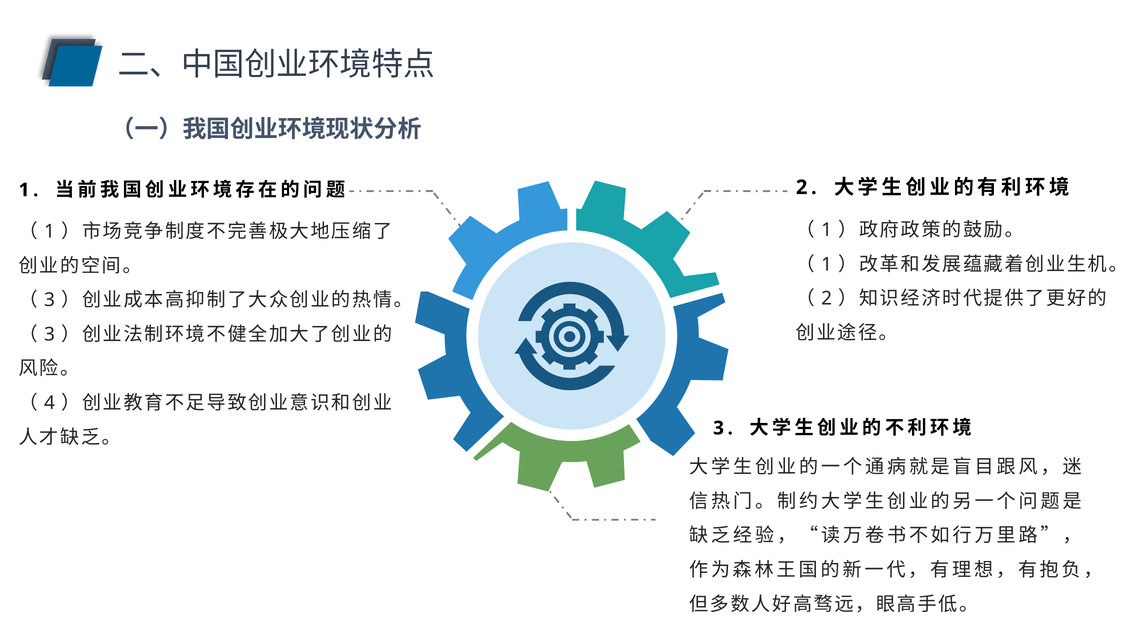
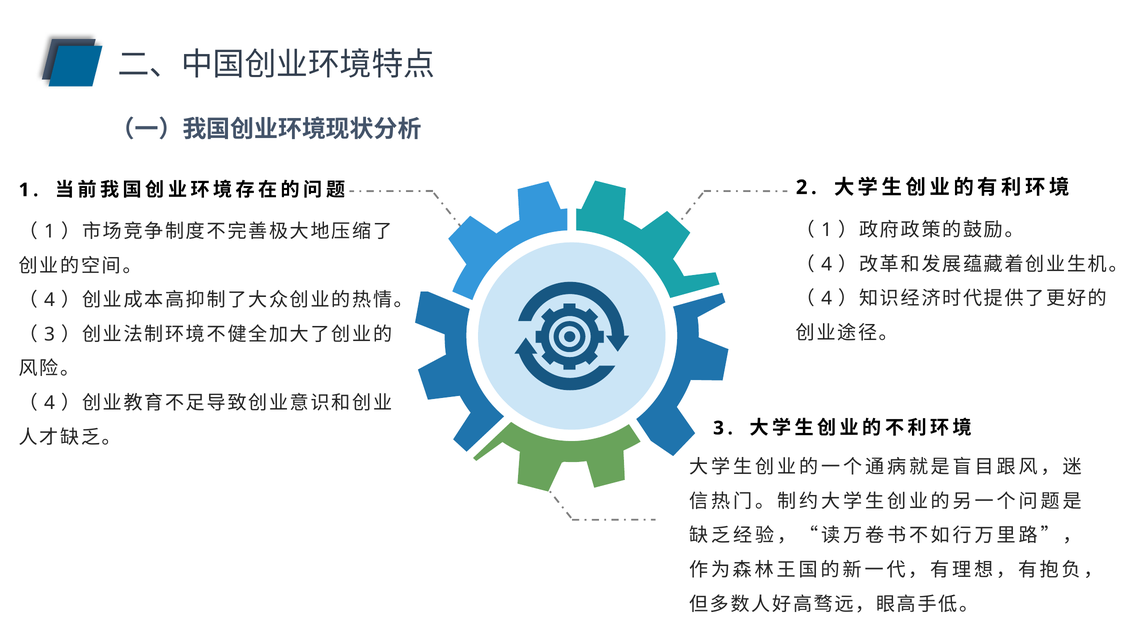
1: 1 -> 4 (827, 264)
2: 2 -> 4 (827, 299)
3: 3 -> 4 (50, 300)
